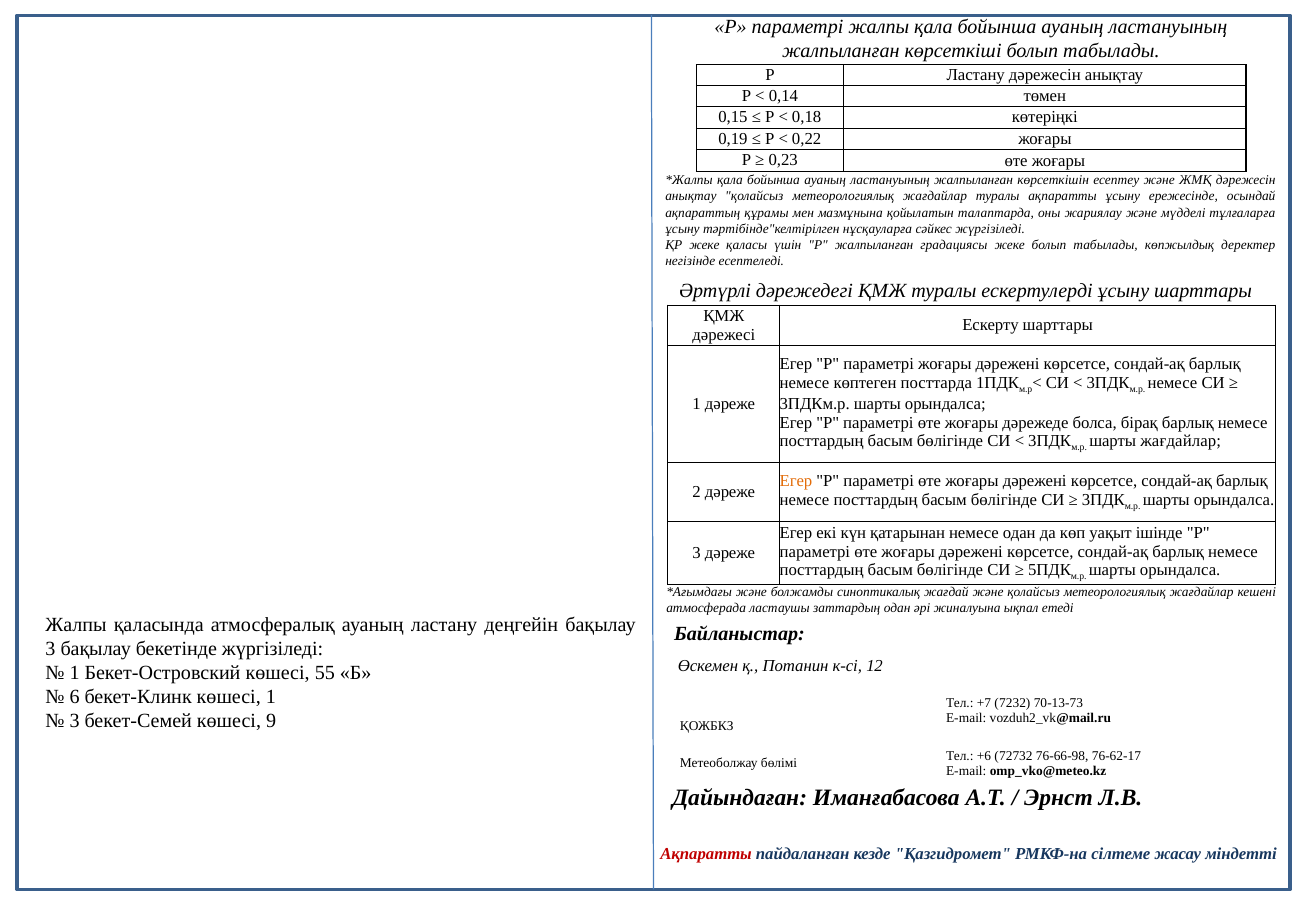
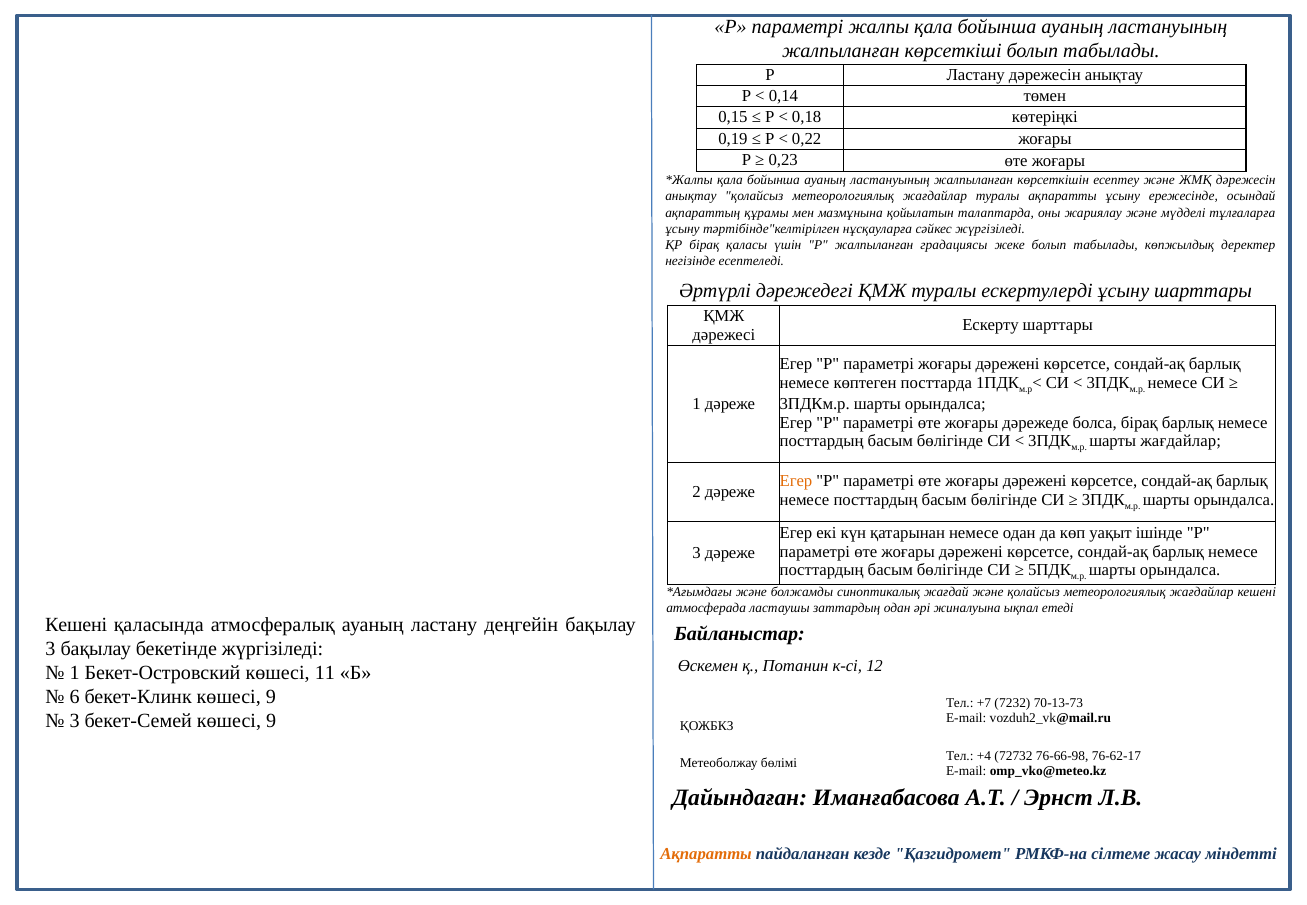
ҚР жеке: жеке -> бірақ (704, 245)
Жалпы: Жалпы -> Кешені (76, 625)
55: 55 -> 11 (325, 673)
бекет-Клинк көшесі 1: 1 -> 9 (271, 697)
+6: +6 -> +4 (984, 756)
Ақпаратты colour: red -> orange (706, 854)
